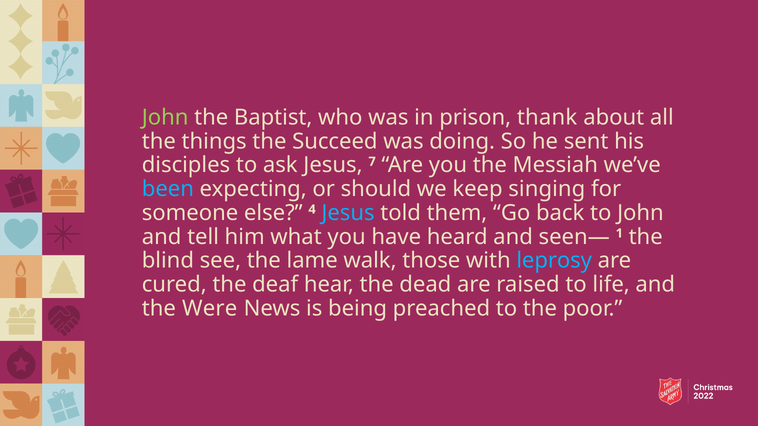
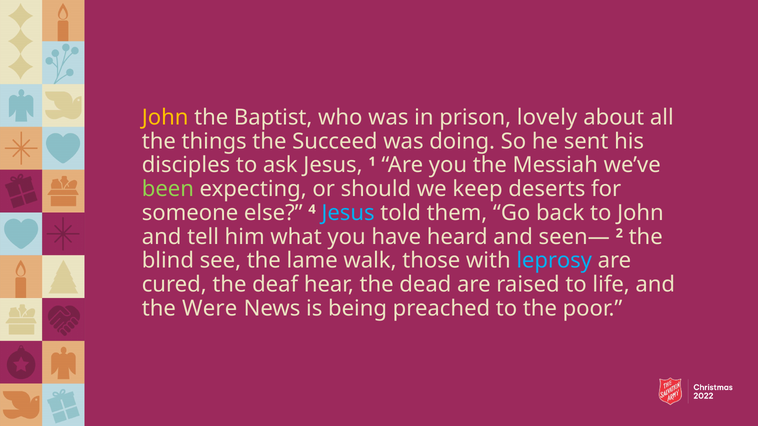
John colour: light green -> yellow (165, 118)
thank: thank -> lovely (547, 118)
7: 7 -> 1 (372, 162)
been colour: light blue -> light green (168, 189)
singing: singing -> deserts (547, 189)
1: 1 -> 2 (619, 233)
